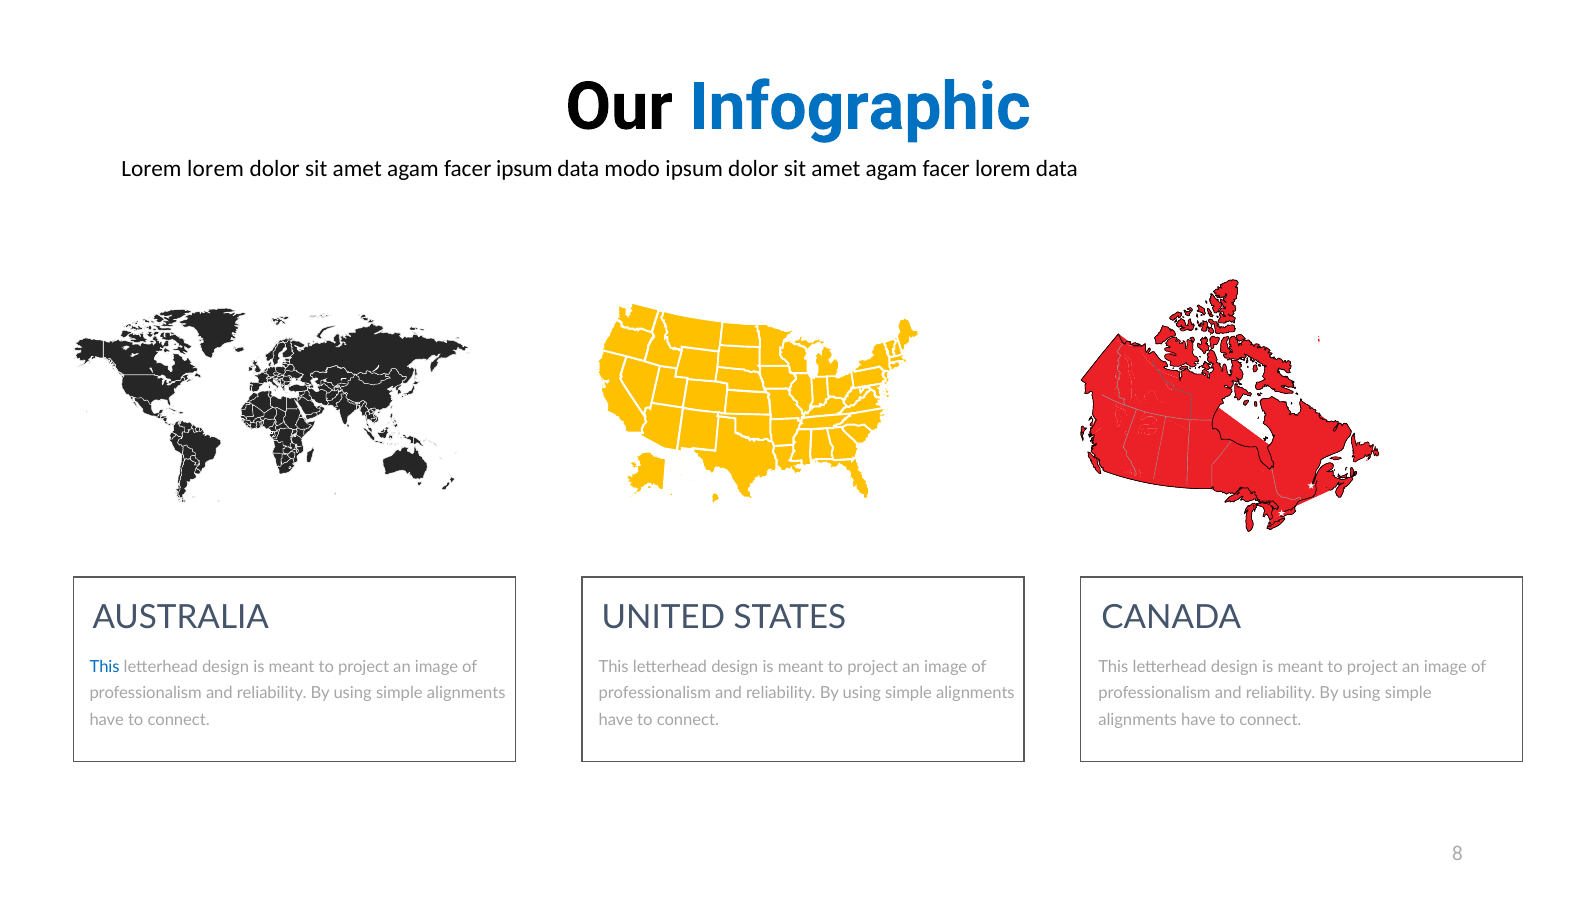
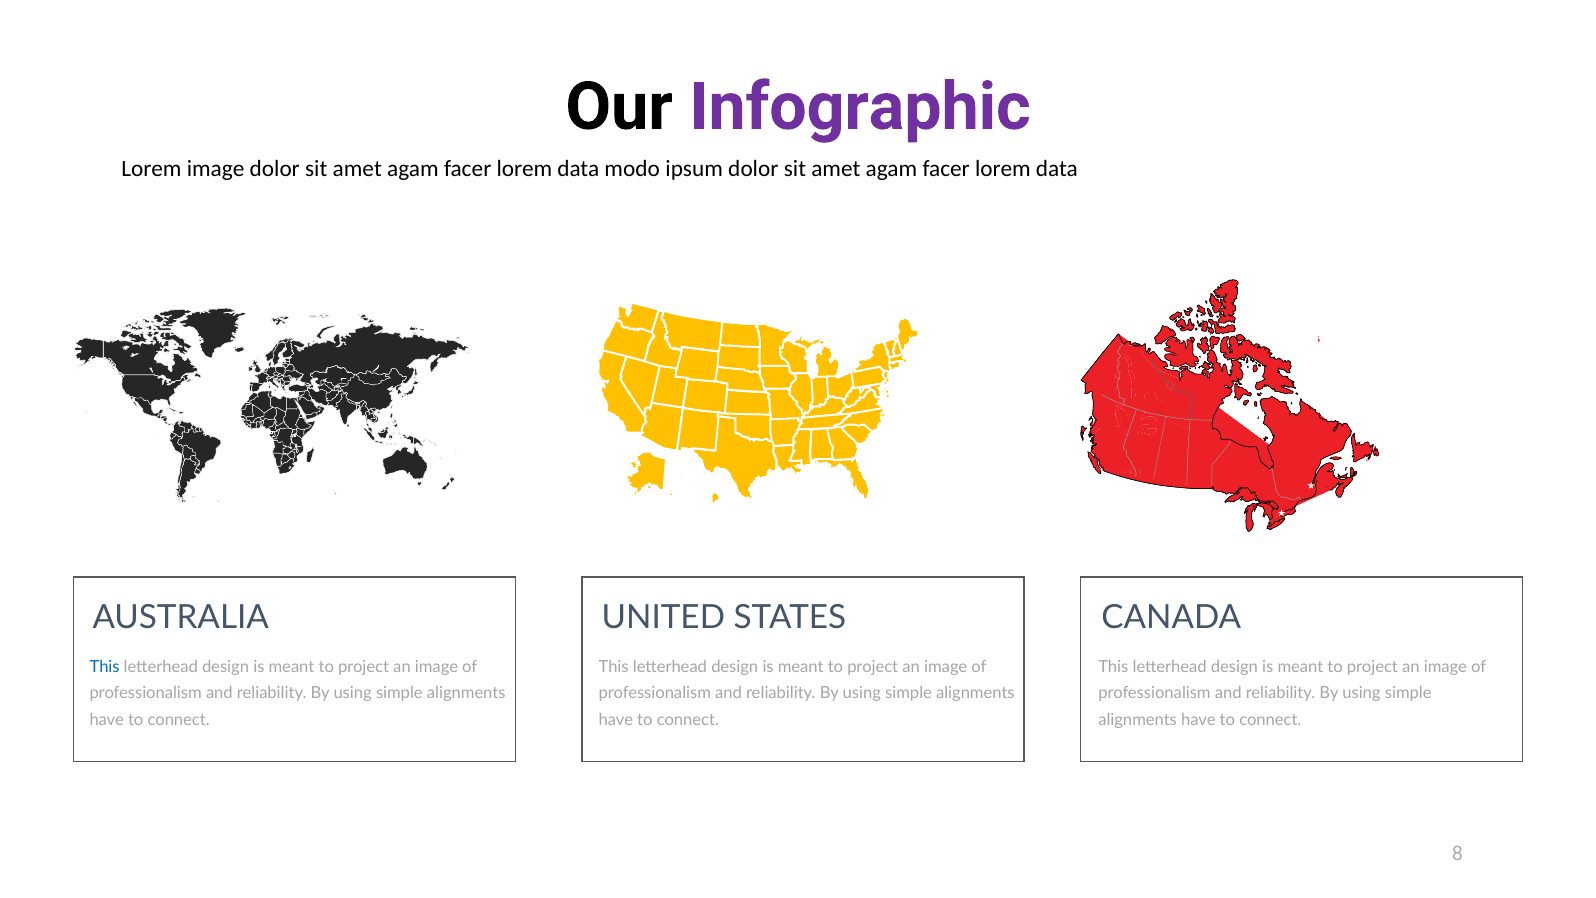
Infographic colour: blue -> purple (860, 107)
Lorem lorem: lorem -> image (216, 169)
ipsum: ipsum -> lorem (524, 169)
